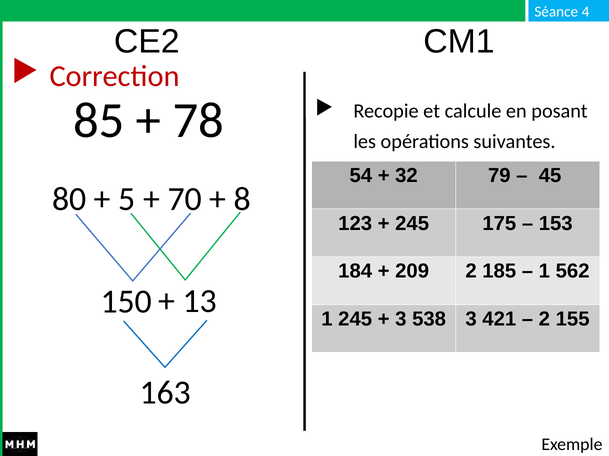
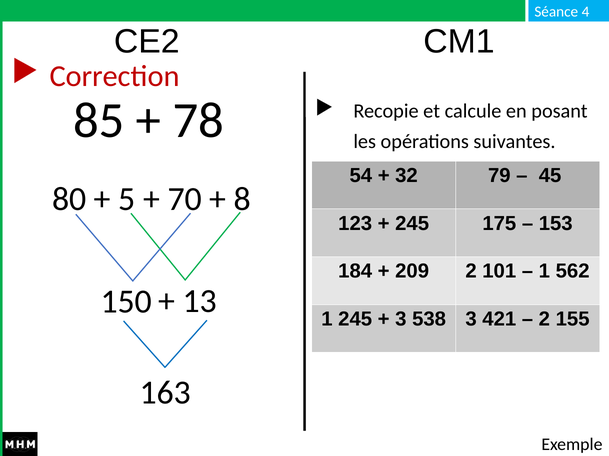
185: 185 -> 101 (499, 272)
